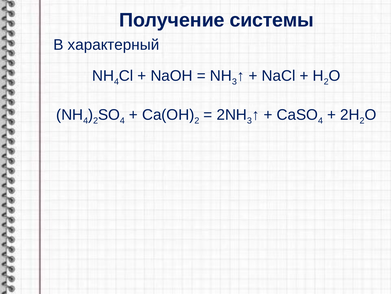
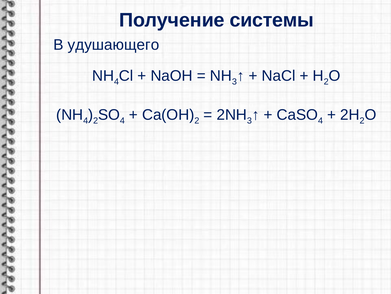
характерный: характерный -> удушающего (113, 45)
